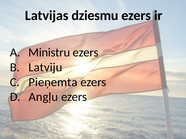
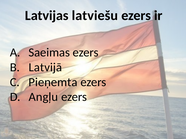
dziesmu: dziesmu -> latviešu (95, 16)
Ministru: Ministru -> Saeimas (49, 53)
Latviju: Latviju -> Latvijā (45, 67)
